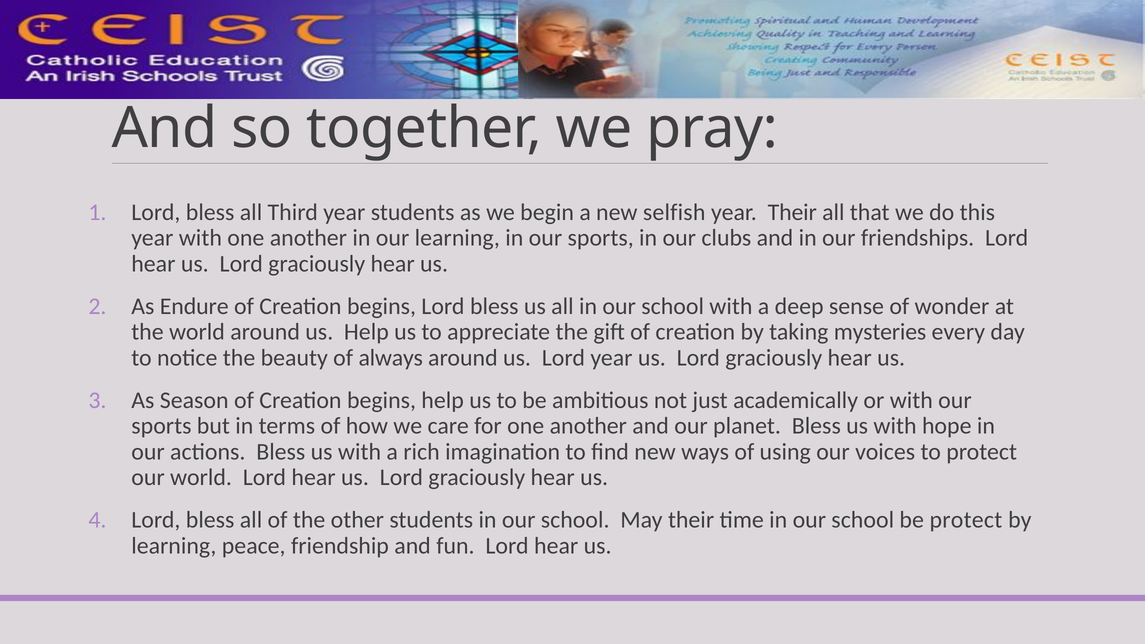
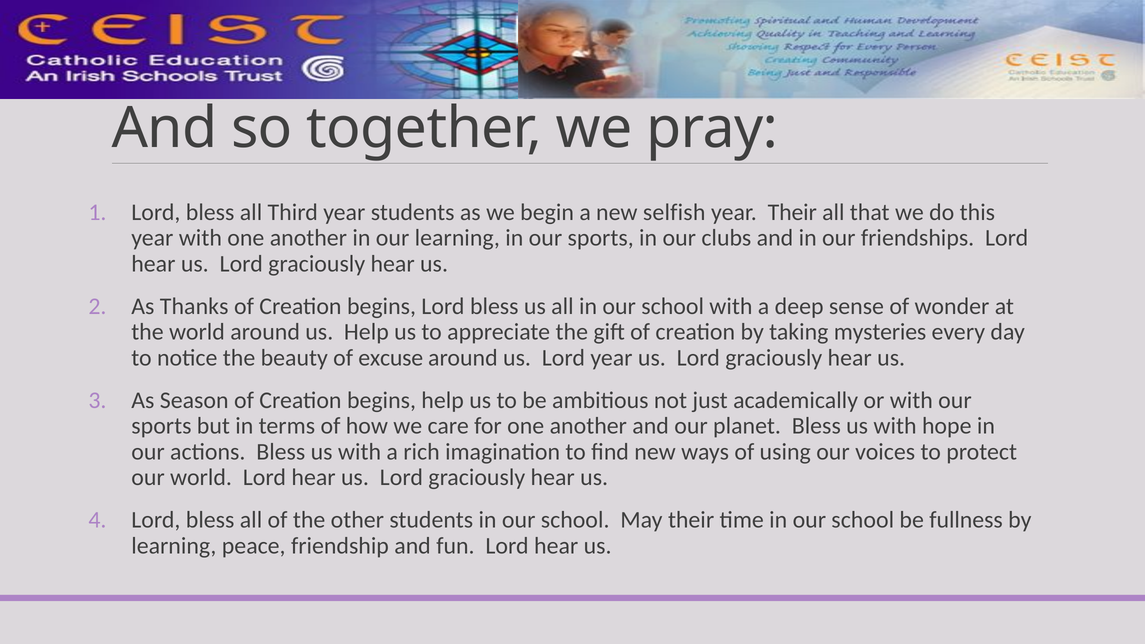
Endure: Endure -> Thanks (194, 306)
always: always -> excuse (391, 358)
be protect: protect -> fullness (966, 520)
